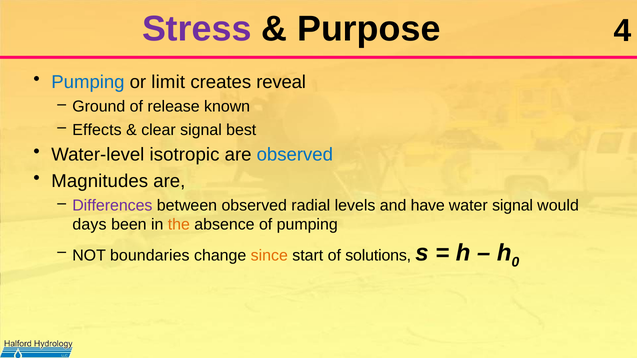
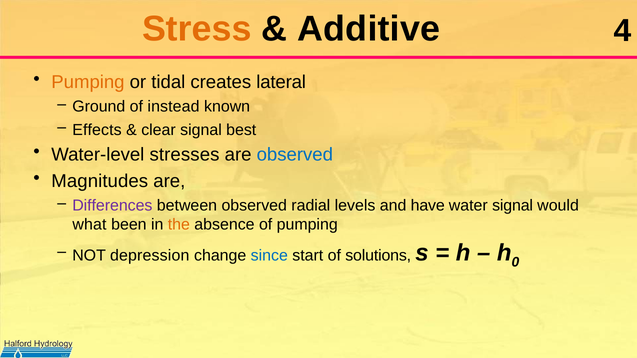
Stress colour: purple -> orange (197, 29)
Purpose: Purpose -> Additive (369, 29)
Pumping colour: blue -> orange (88, 82)
limit: limit -> tidal (168, 82)
reveal: reveal -> lateral (281, 82)
release: release -> instead (174, 107)
isotropic: isotropic -> stresses (185, 155)
days: days -> what (89, 225)
boundaries: boundaries -> depression (150, 256)
since colour: orange -> blue (269, 256)
